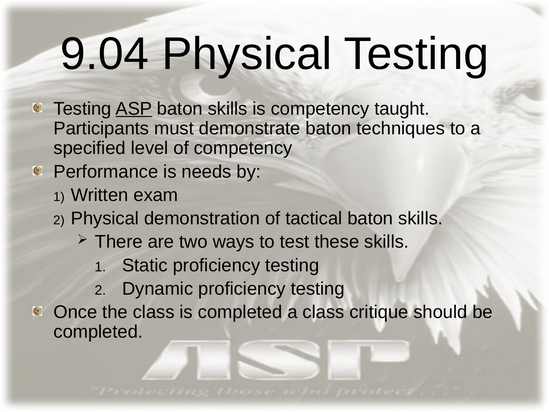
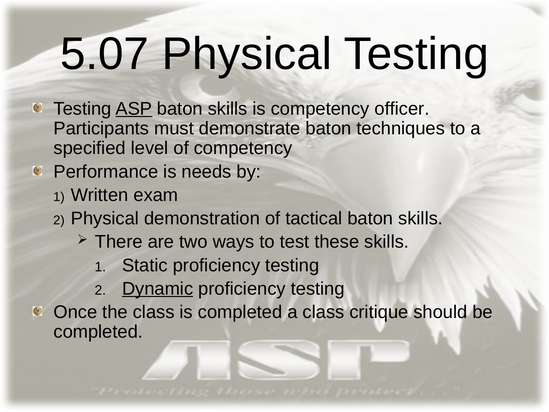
9.04: 9.04 -> 5.07 (105, 54)
taught: taught -> officer (402, 109)
Dynamic underline: none -> present (158, 289)
